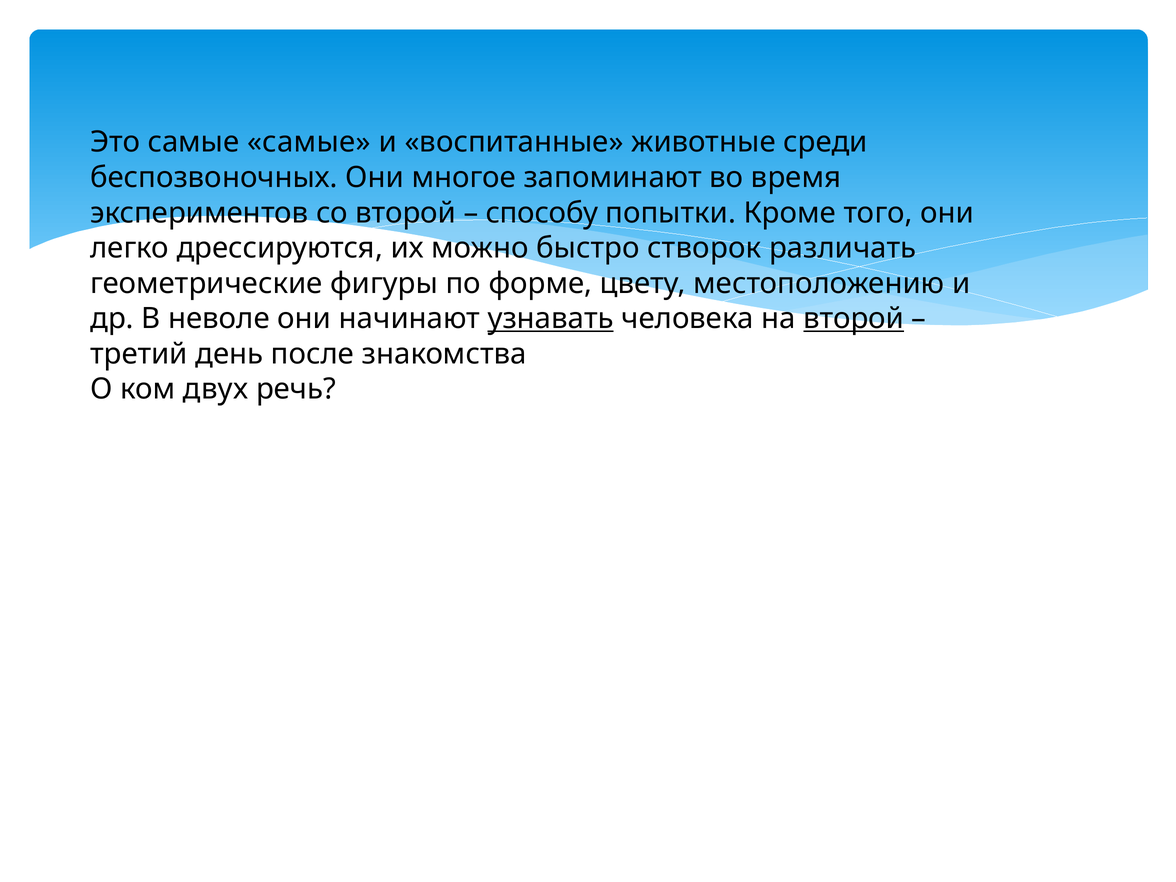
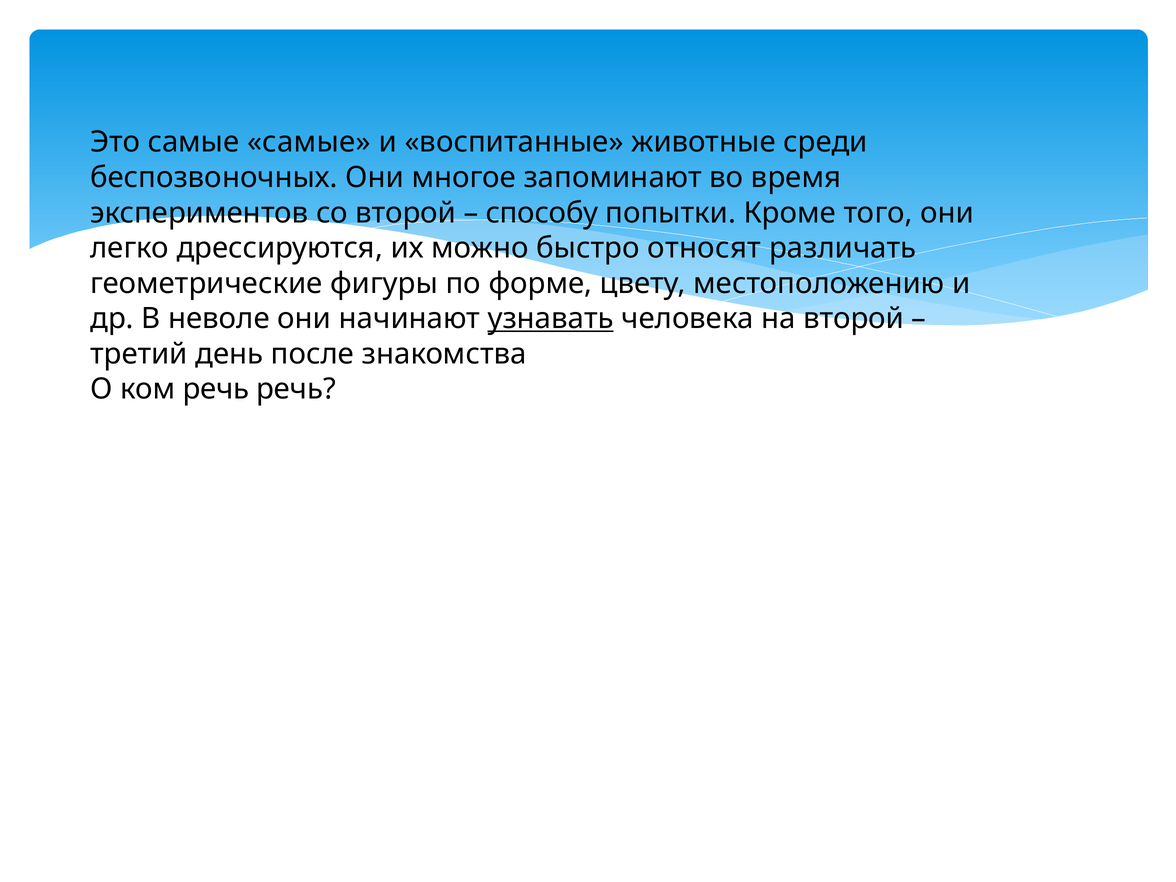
створок: створок -> относят (704, 248)
второй underline: present -> none (854, 319)
ком двух: двух -> речь (216, 389)
